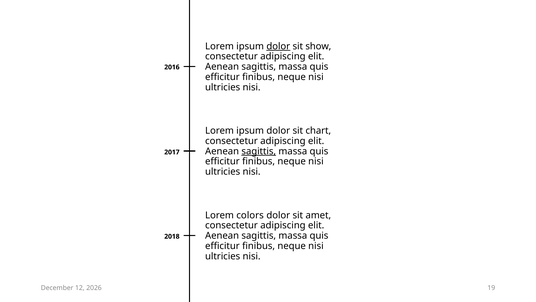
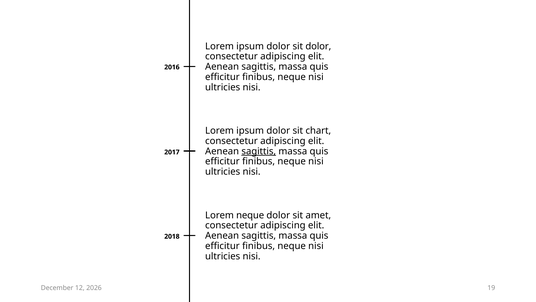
dolor underline: present -> none (278, 46)
sit show: show -> dolor (318, 46)
Lorem colors: colors -> neque (250, 215)
